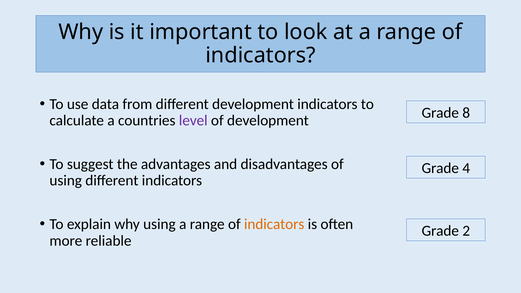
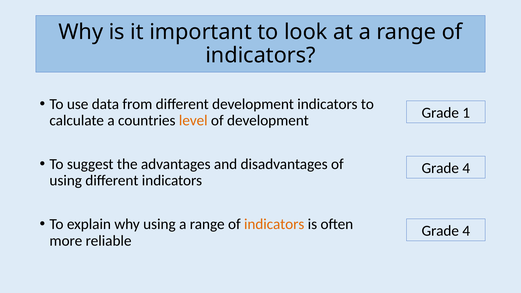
8: 8 -> 1 (466, 113)
level colour: purple -> orange (193, 121)
2: 2 -> 4 (466, 231)
